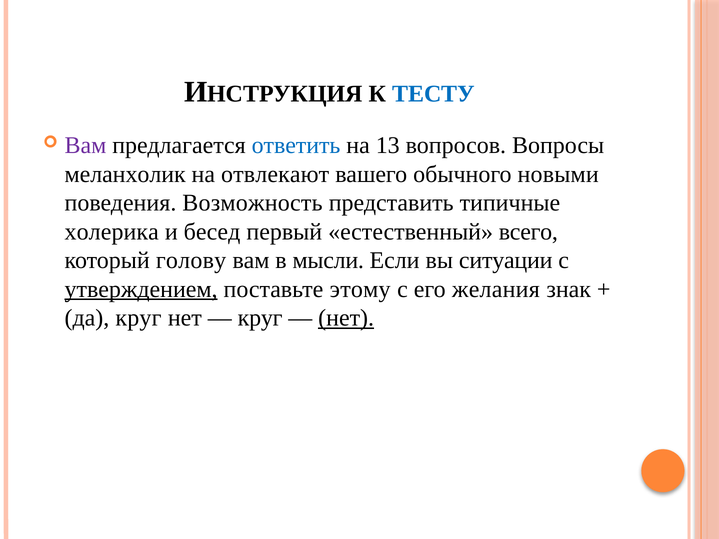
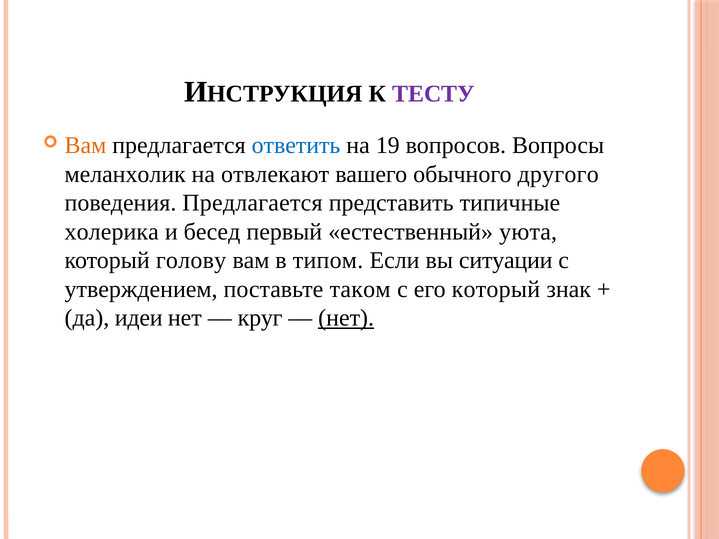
ТЕСТУ colour: blue -> purple (434, 94)
Вам colour: purple -> orange (85, 145)
13: 13 -> 19 (388, 145)
новыми: новыми -> другого (558, 174)
поведения Возможность: Возможность -> Предлагается (252, 203)
всего: всего -> уюта (528, 232)
мысли: мысли -> типом (328, 260)
утверждением underline: present -> none (141, 289)
этому: этому -> таком (360, 289)
его желания: желания -> который (496, 289)
да круг: круг -> идеи (139, 318)
